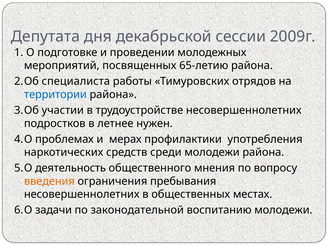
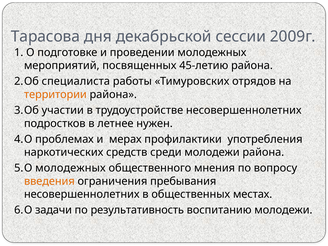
Депутата: Депутата -> Тарасова (45, 36)
65-летию: 65-летию -> 45-летию (204, 66)
территории colour: blue -> orange (55, 95)
деятельность: деятельность -> молодежных (70, 168)
законодательной: законодательной -> результативность (137, 210)
